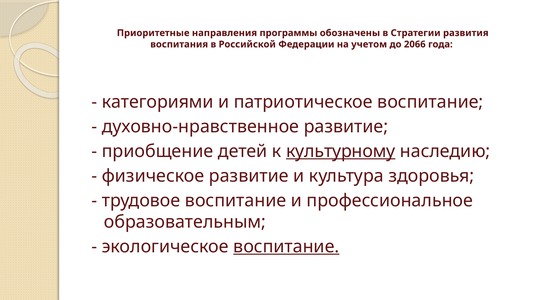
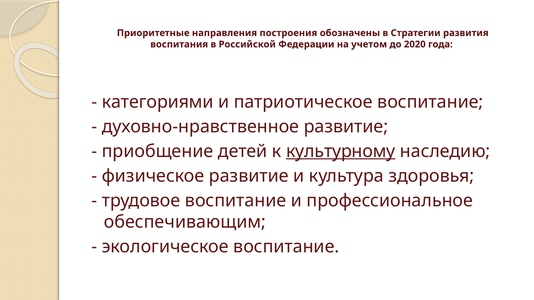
программы: программы -> построения (288, 33)
2066: 2066 -> 2020 (415, 44)
образовательным: образовательным -> обеспечивающим (185, 222)
воспитание underline: present -> none (286, 247)
